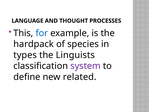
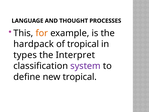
for colour: blue -> orange (42, 33)
of species: species -> tropical (83, 44)
Linguists: Linguists -> Interpret (75, 55)
new related: related -> tropical (80, 77)
